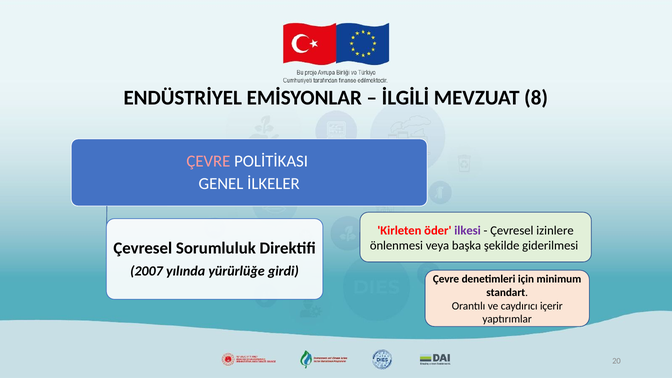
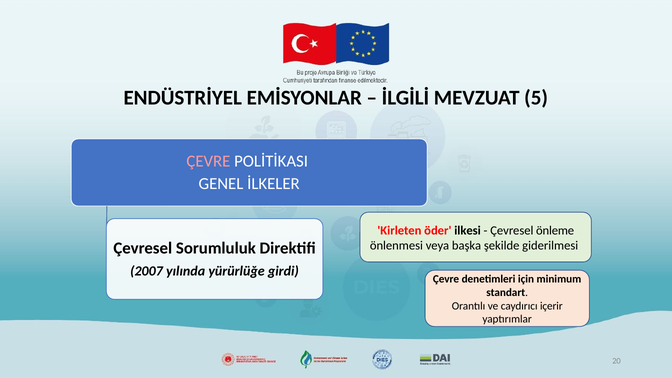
8: 8 -> 5 (536, 98)
ilkesi colour: purple -> black (468, 230)
izinlere: izinlere -> önleme (555, 230)
